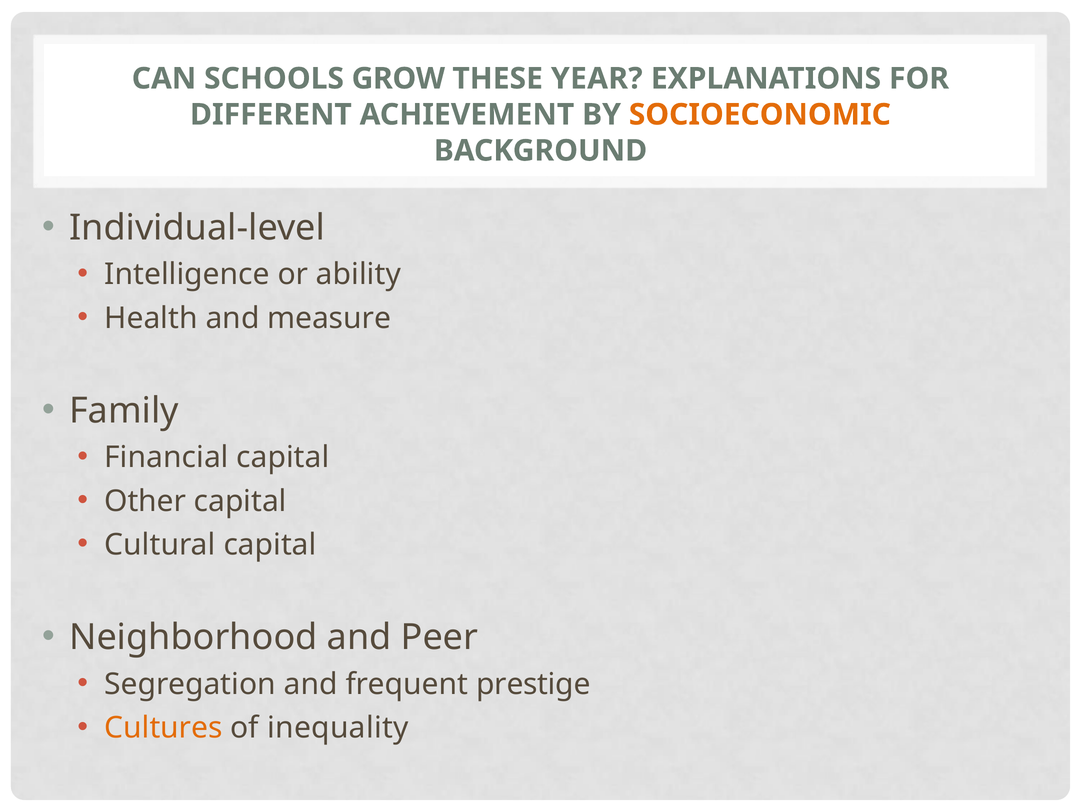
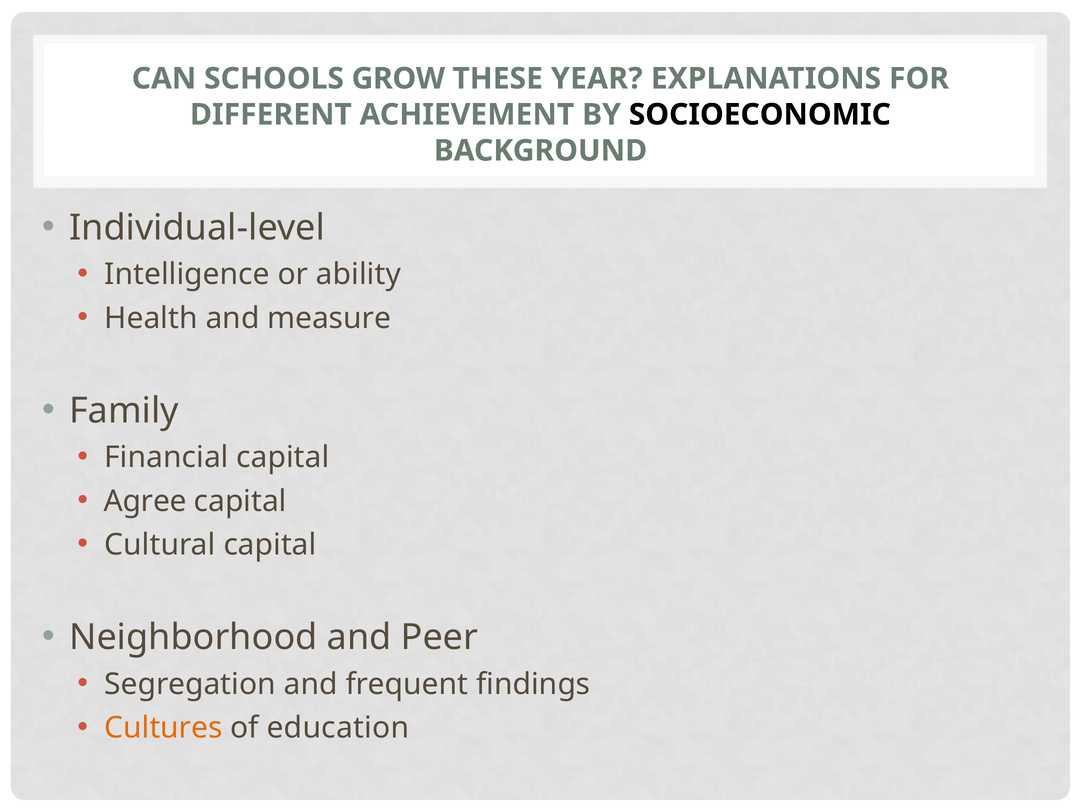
SOCIOECONOMIC colour: orange -> black (760, 115)
Other: Other -> Agree (145, 501)
prestige: prestige -> findings (533, 684)
inequality: inequality -> education (338, 728)
